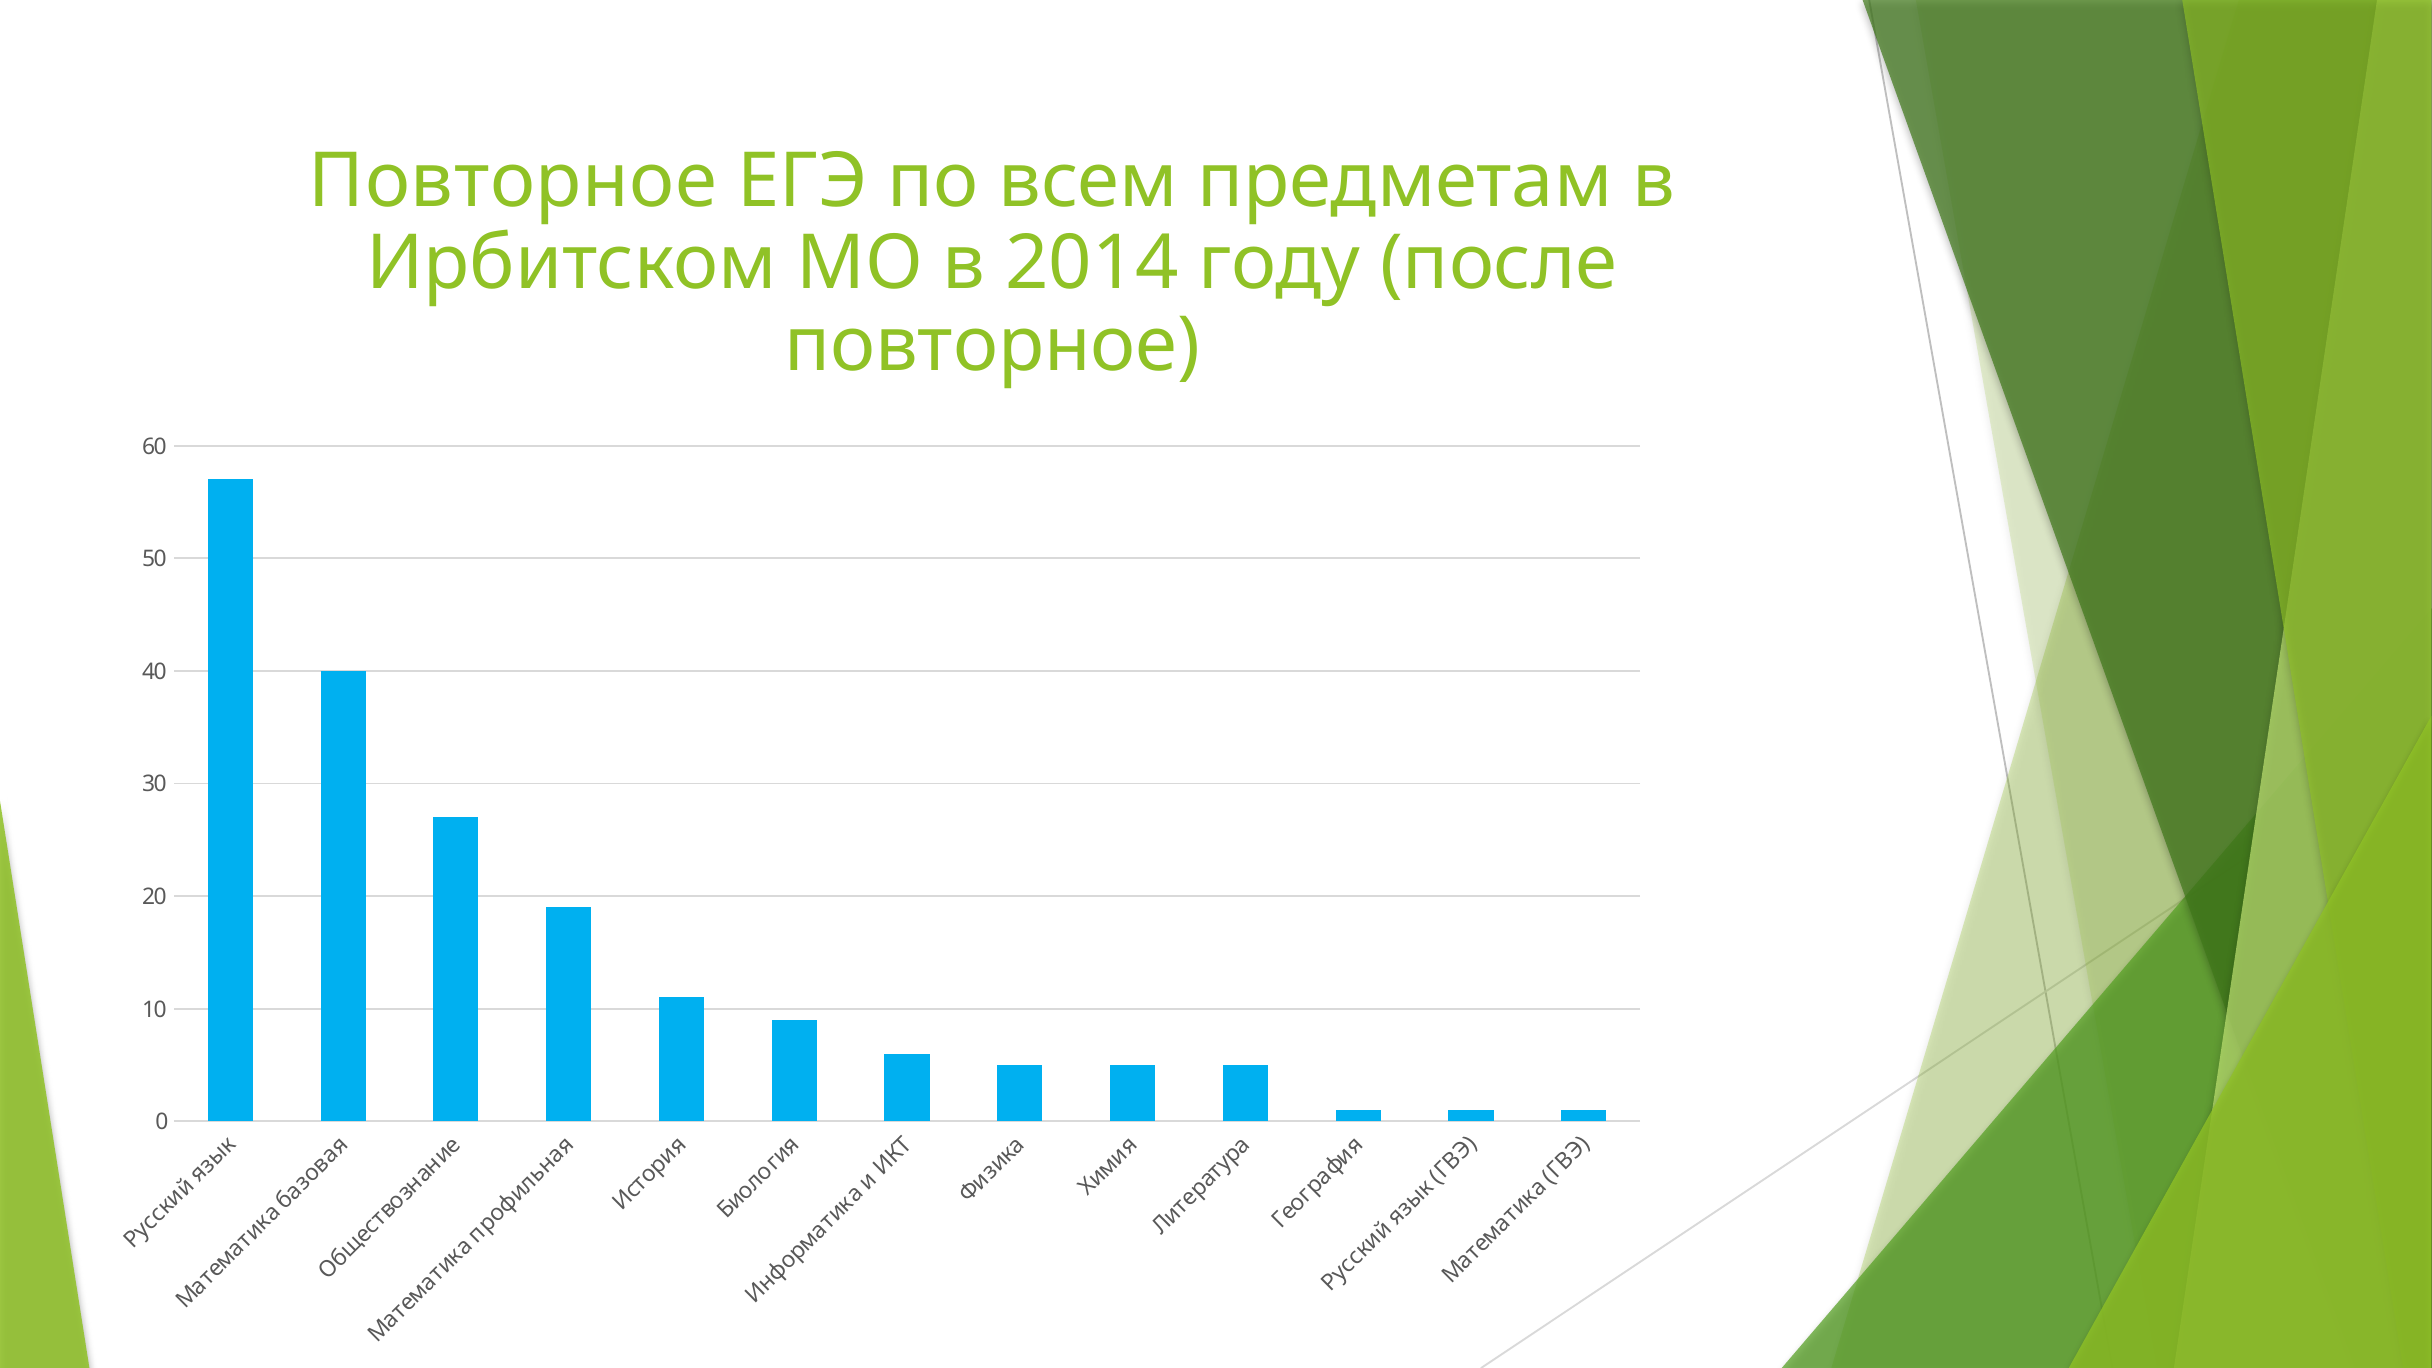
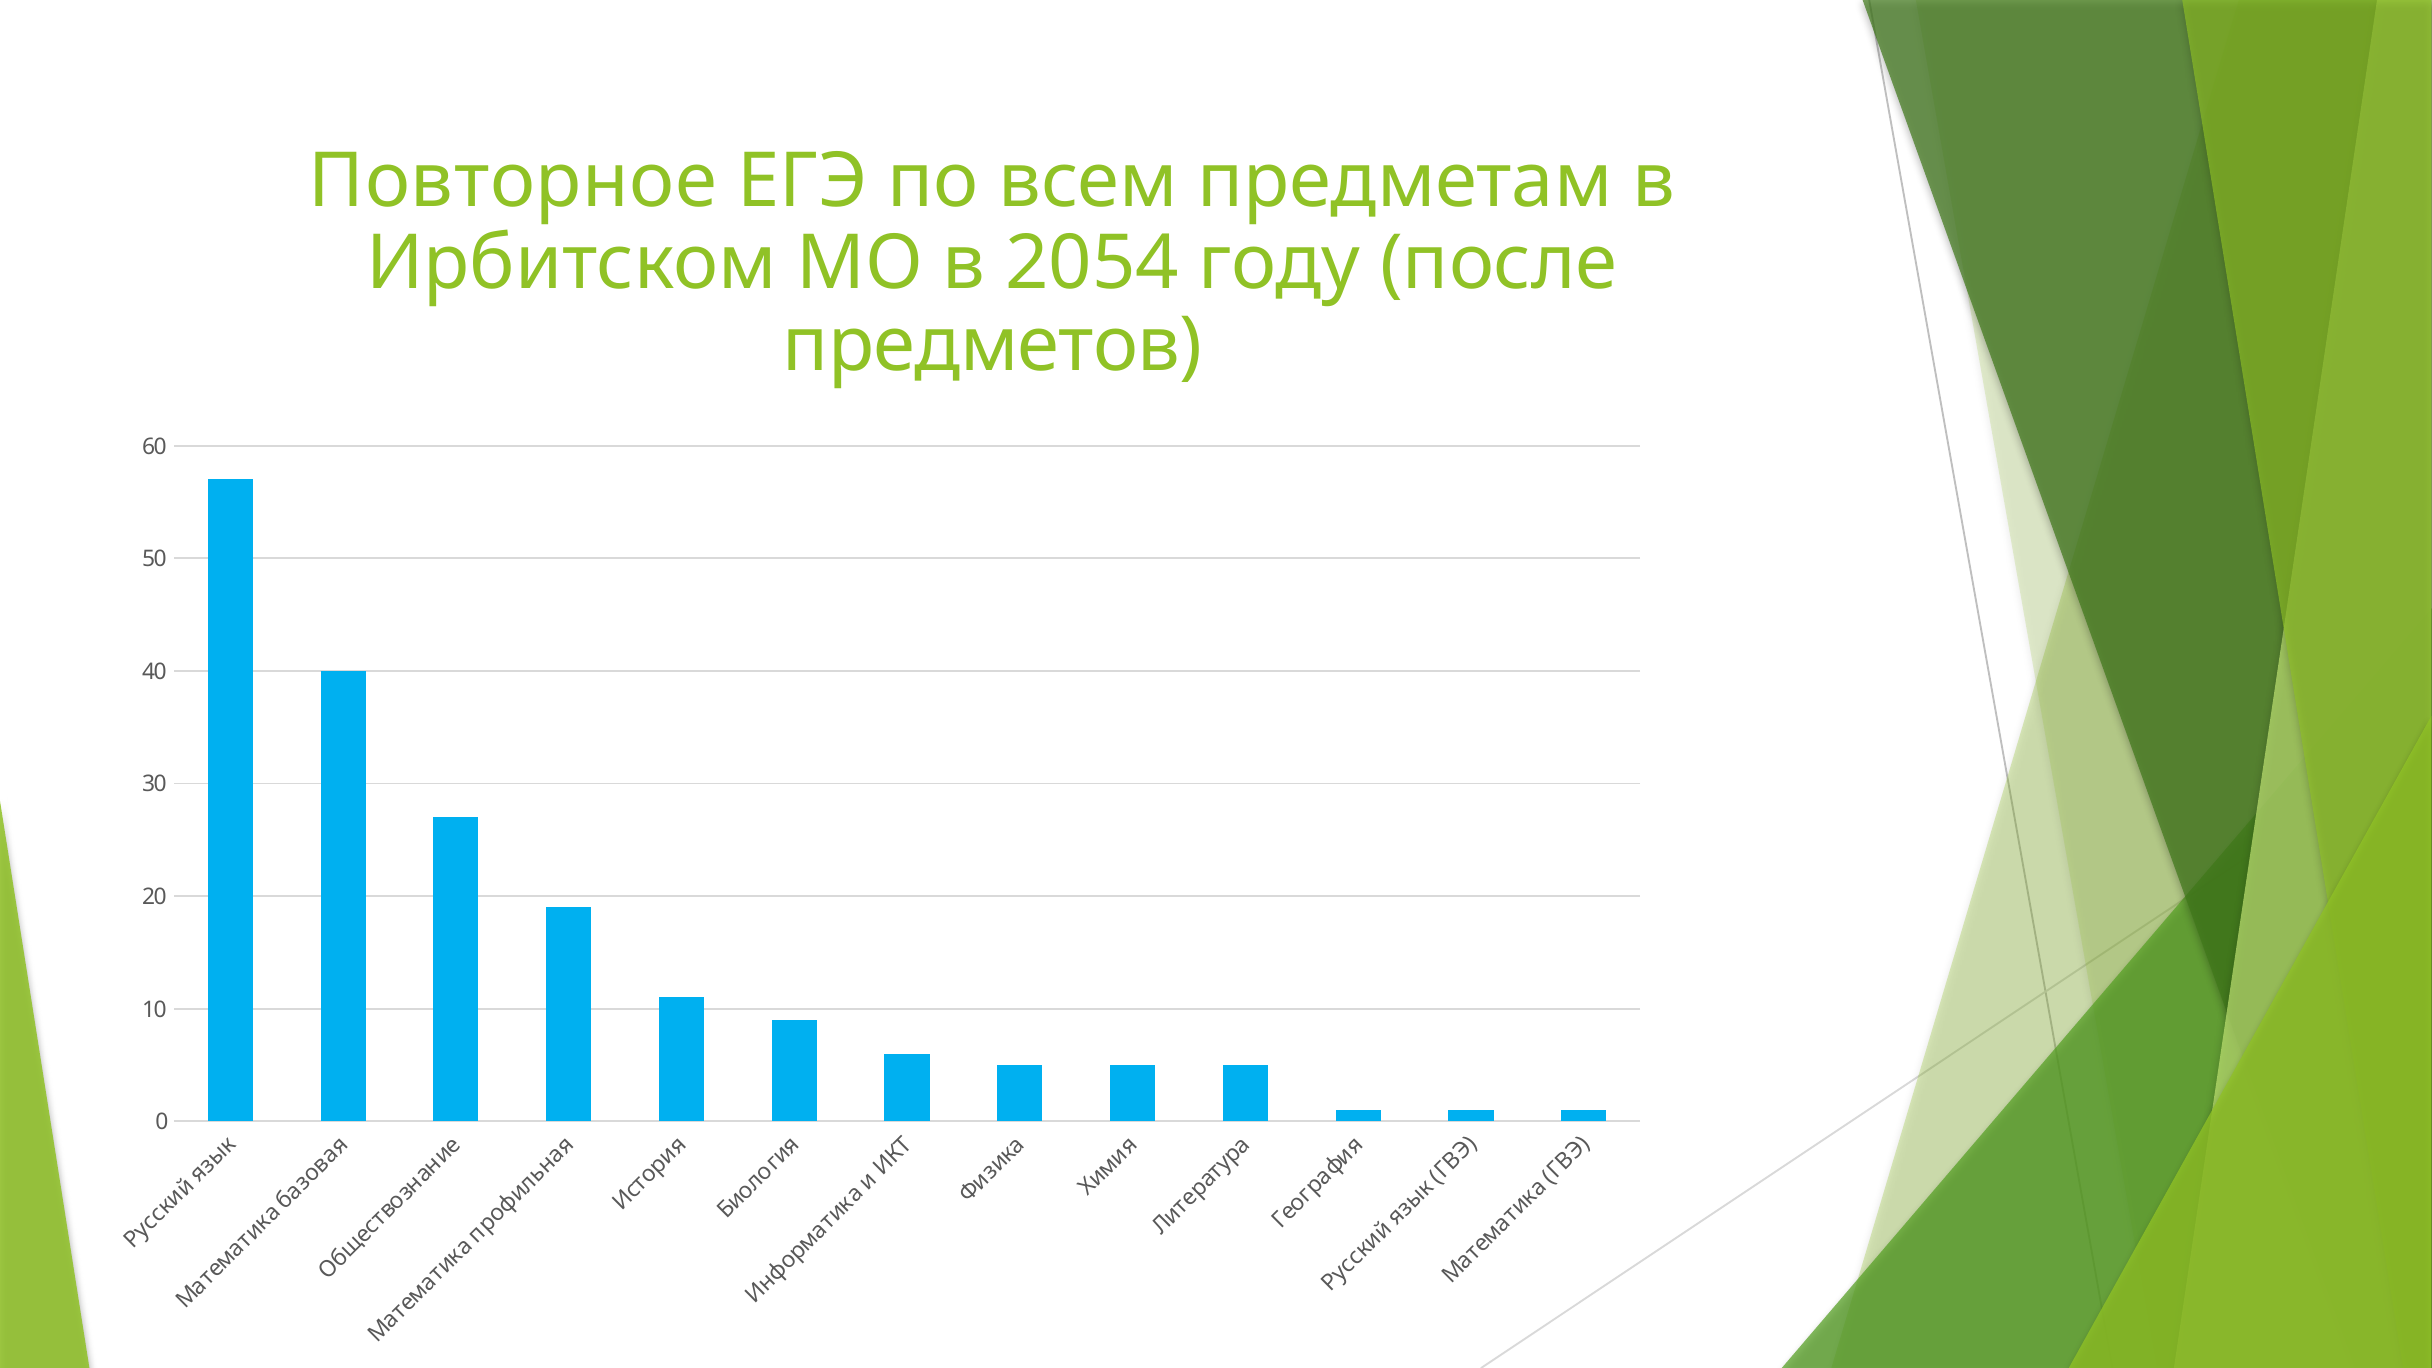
2014: 2014 -> 2054 (1092, 264)
повторное: повторное -> предметов (993, 346)
